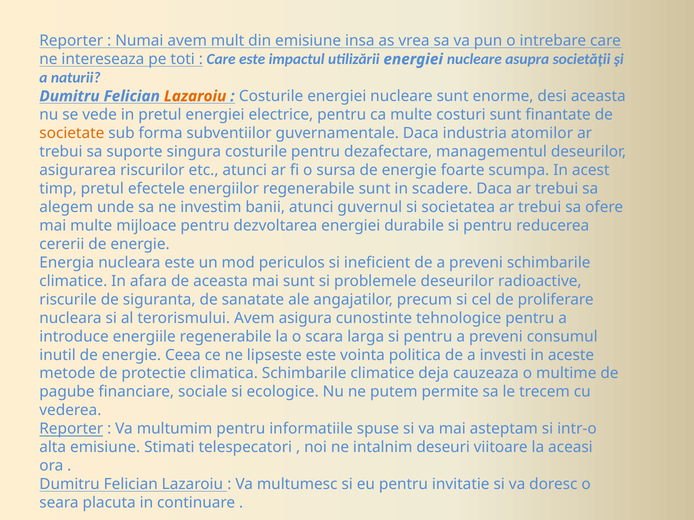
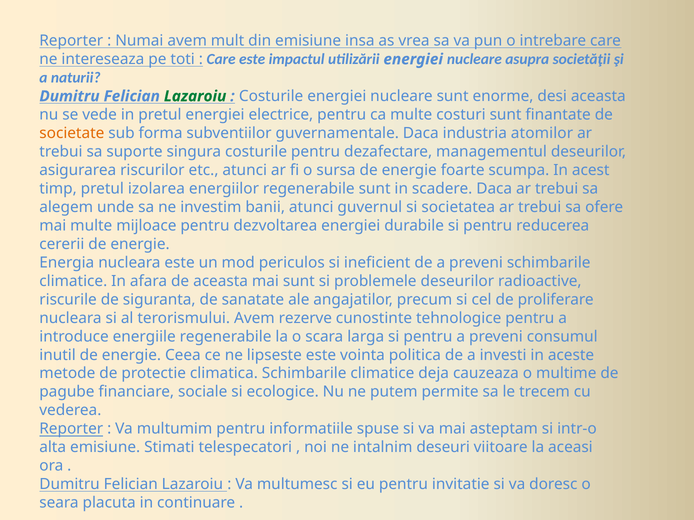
Lazaroiu colour: orange -> green (195, 96)
efectele: efectele -> izolarea (156, 189)
asigura: asigura -> rezerve (305, 318)
